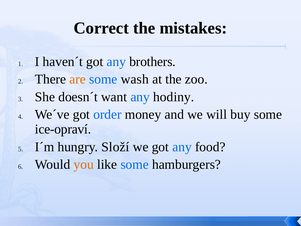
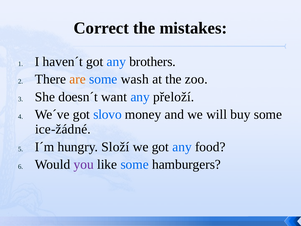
hodiny: hodiny -> přeloží (174, 97)
order: order -> slovo (108, 114)
ice-opraví: ice-opraví -> ice-žádné (63, 129)
you colour: orange -> purple (84, 164)
